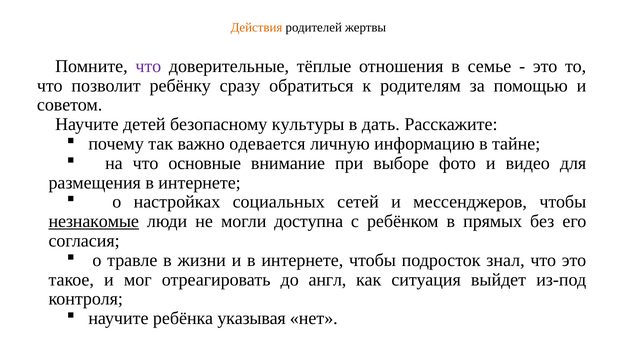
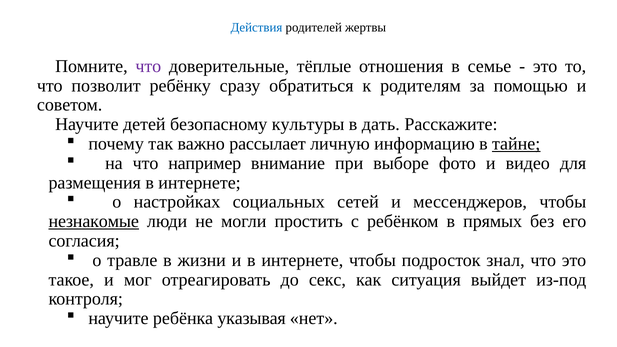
Действия colour: orange -> blue (256, 28)
одевается: одевается -> рассылает (268, 144)
тайне underline: none -> present (516, 144)
основные: основные -> например (205, 163)
доступна: доступна -> простить (309, 221)
англ: англ -> секс (327, 280)
